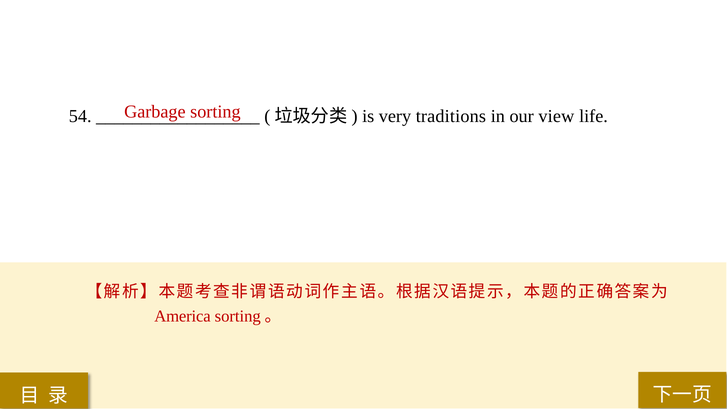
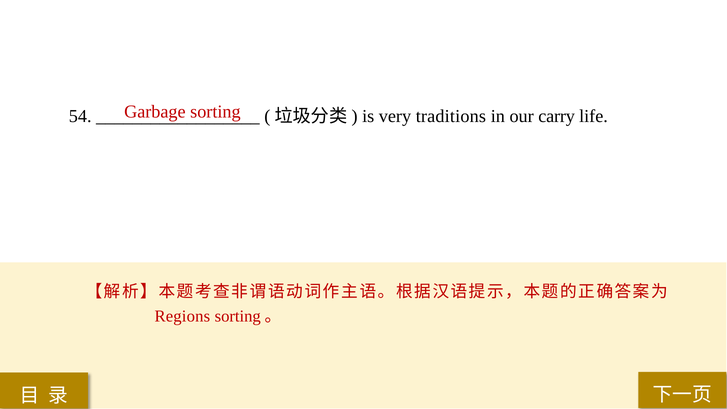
view: view -> carry (557, 116)
America: America -> Regions (182, 316)
